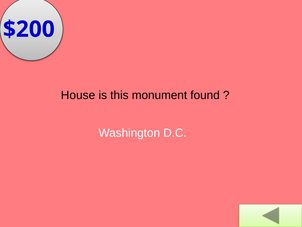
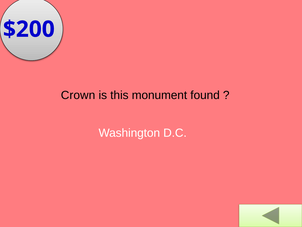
House: House -> Crown (78, 95)
